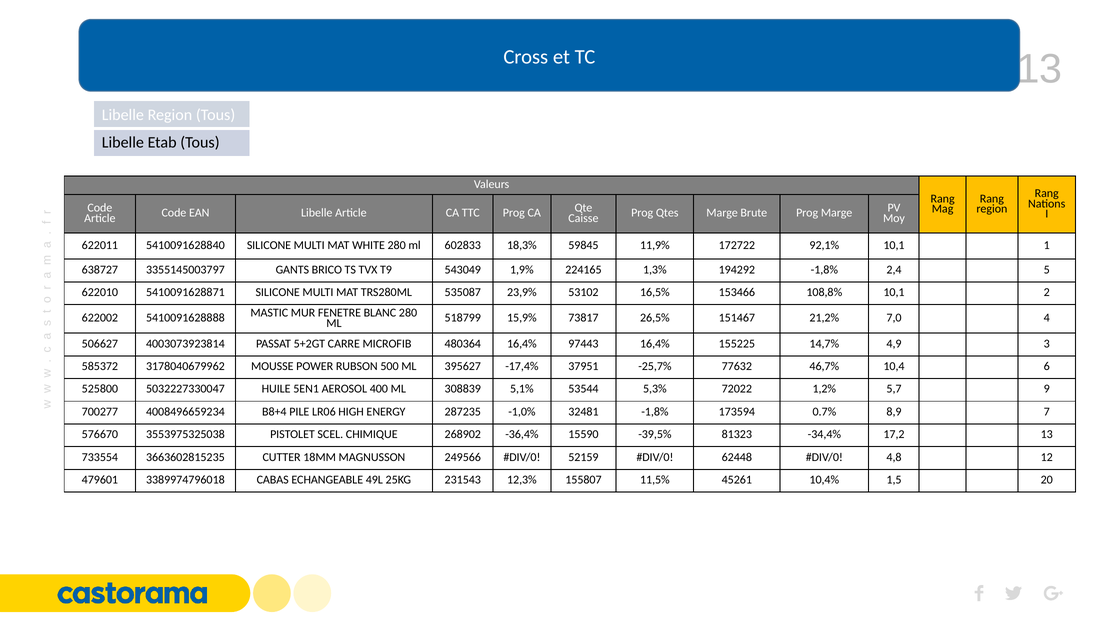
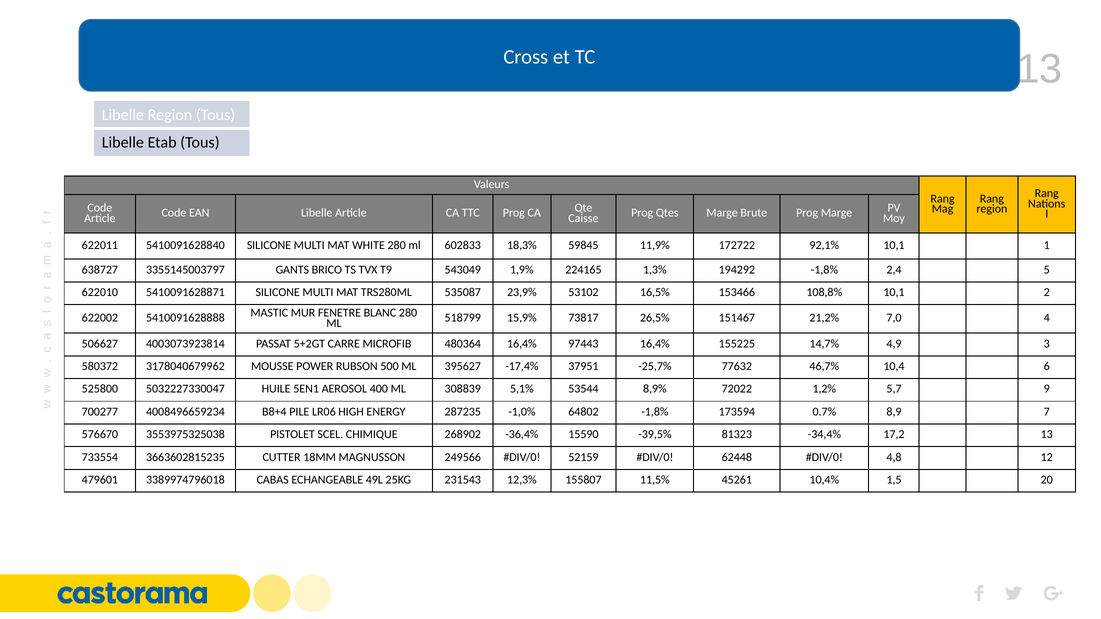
585372: 585372 -> 580372 (100, 366)
5,3%: 5,3% -> 8,9% (655, 389)
32481: 32481 -> 64802 (583, 412)
